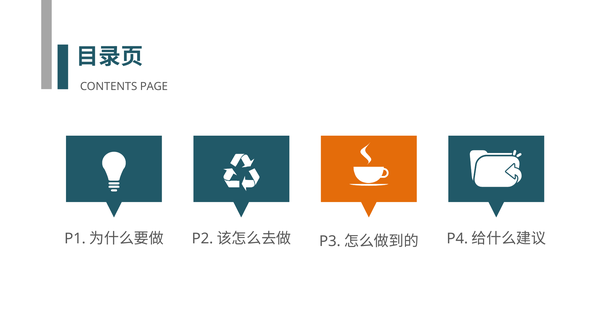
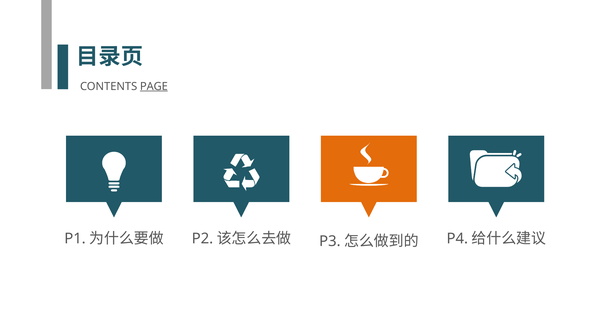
PAGE underline: none -> present (154, 86)
